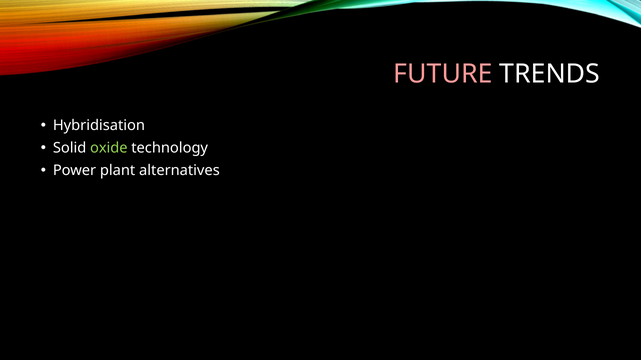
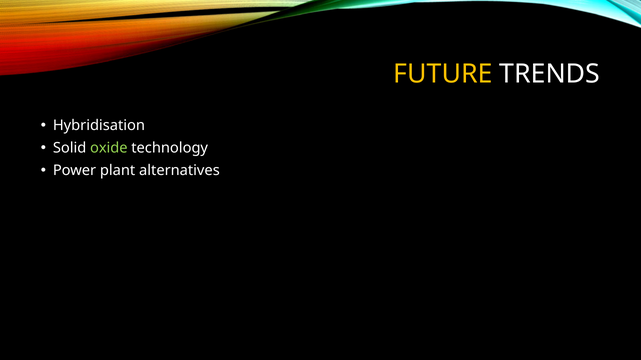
FUTURE colour: pink -> yellow (443, 74)
